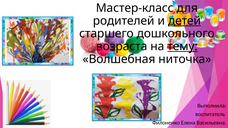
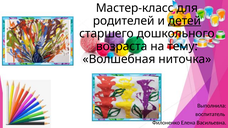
тему underline: present -> none (183, 46)
